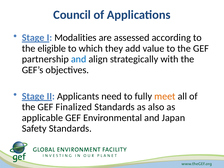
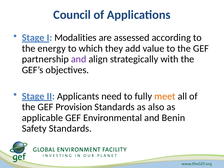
eligible: eligible -> energy (52, 48)
and colour: blue -> purple (79, 59)
Finalized: Finalized -> Provision (74, 107)
Japan: Japan -> Benin (173, 118)
